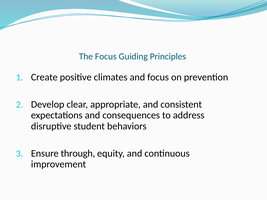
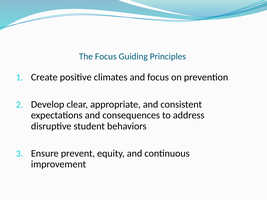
through: through -> prevent (78, 154)
